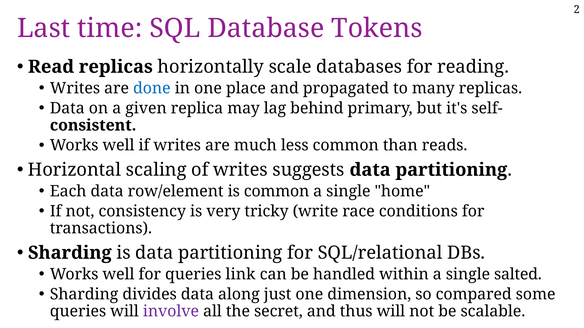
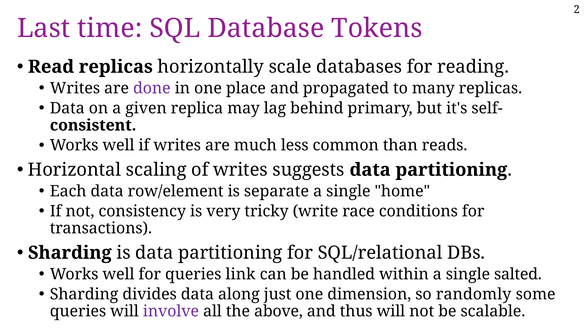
done colour: blue -> purple (152, 88)
is common: common -> separate (276, 192)
compared: compared -> randomly (474, 295)
secret: secret -> above (278, 312)
